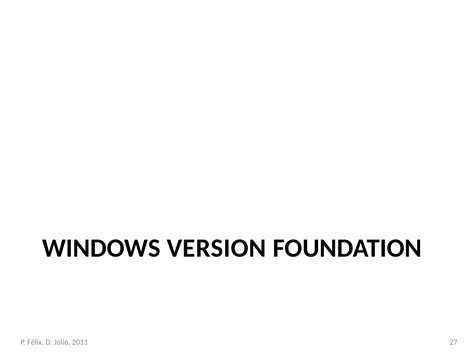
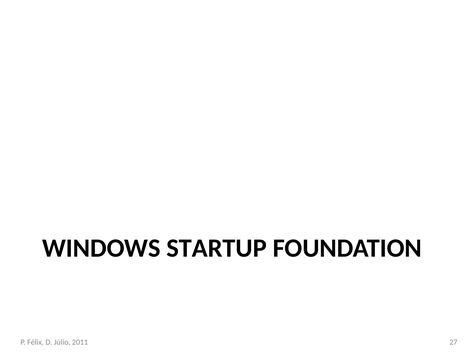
VERSION: VERSION -> STARTUP (217, 248)
